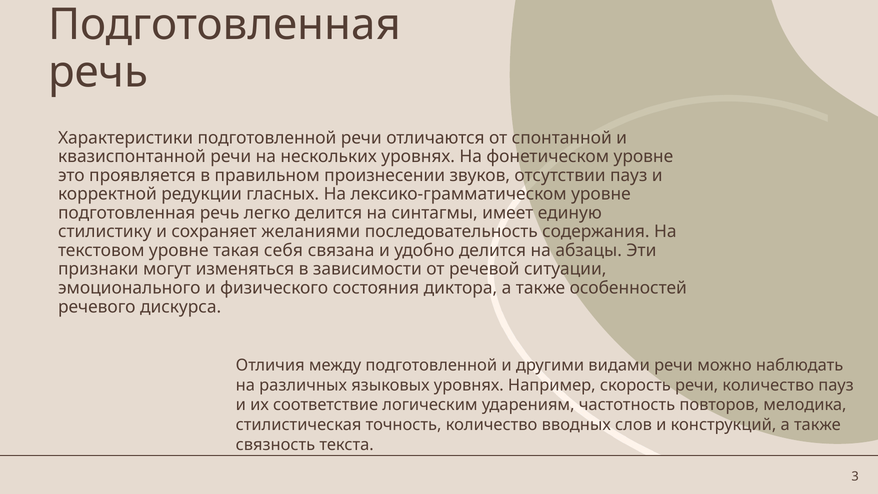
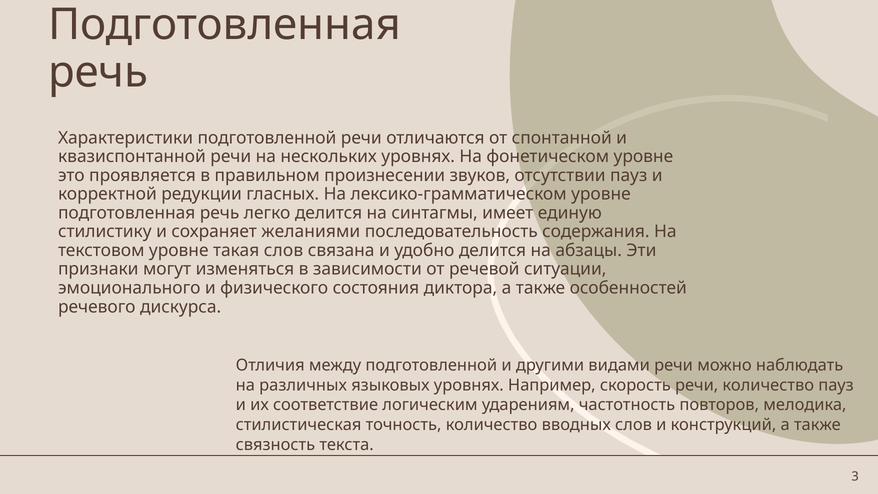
такая себя: себя -> слов (283, 250)
